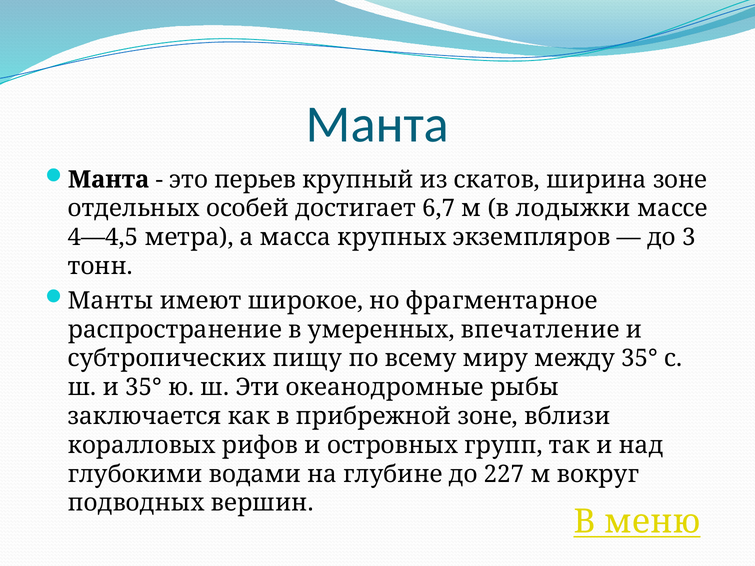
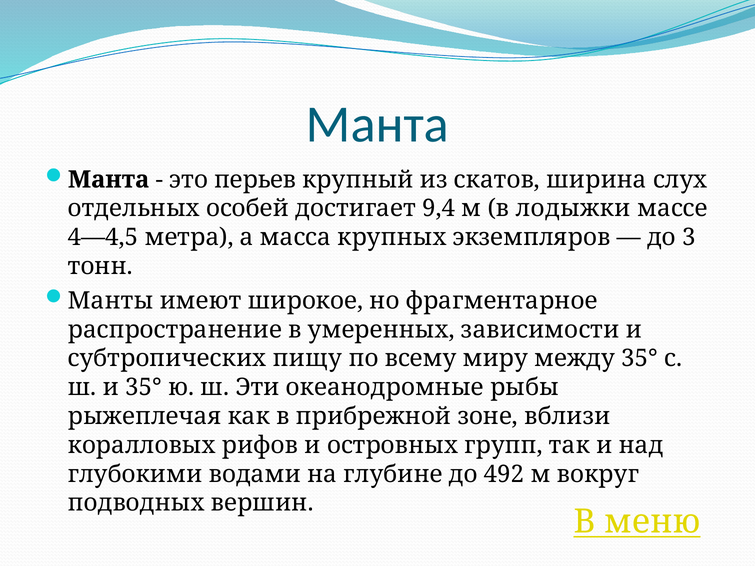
ширина зоне: зоне -> слух (680, 180)
6,7: 6,7 -> 9,4 (439, 209)
впечатление: впечатление -> зависимости (540, 330)
заключается: заключается -> рыжеплечая (145, 416)
227: 227 -> 492 (504, 474)
